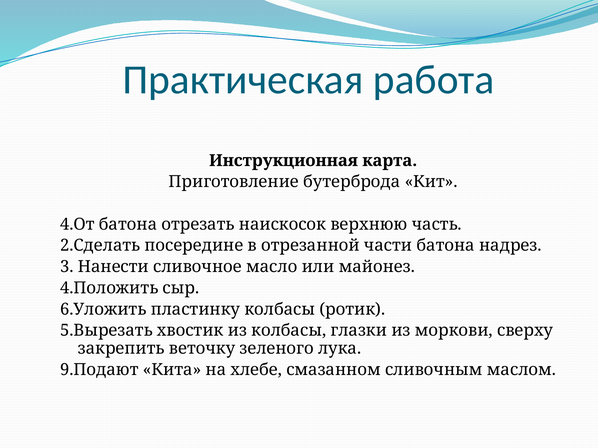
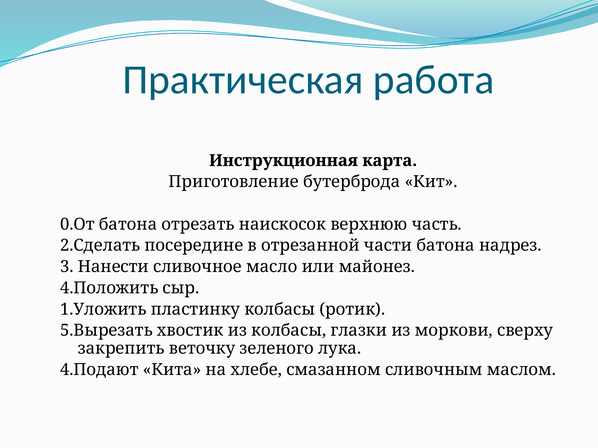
4.От: 4.От -> 0.От (77, 225)
6.Уложить: 6.Уложить -> 1.Уложить (103, 310)
9.Подают: 9.Подают -> 4.Подают (99, 370)
